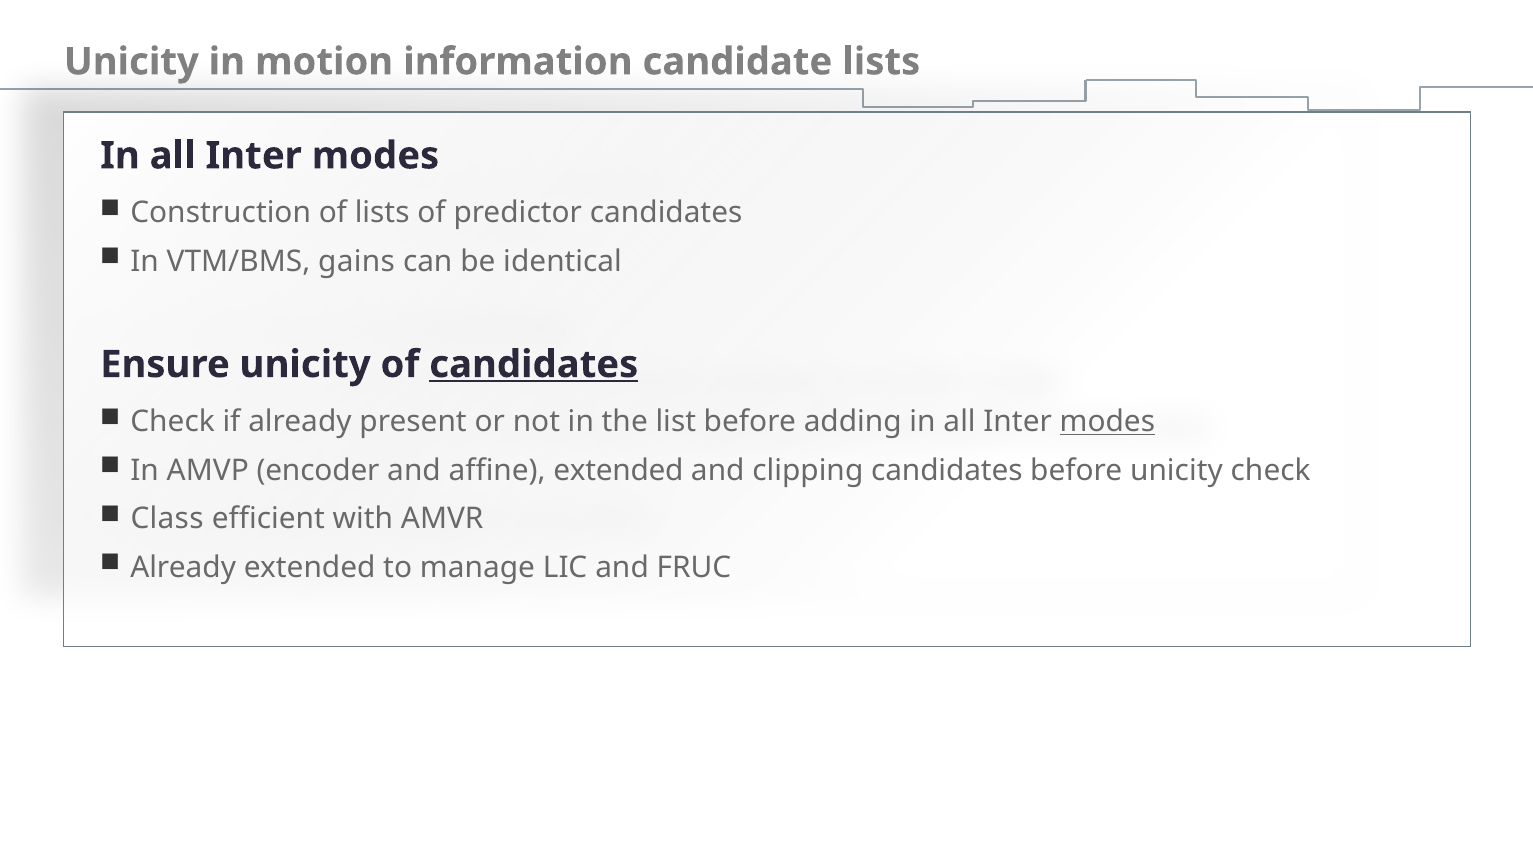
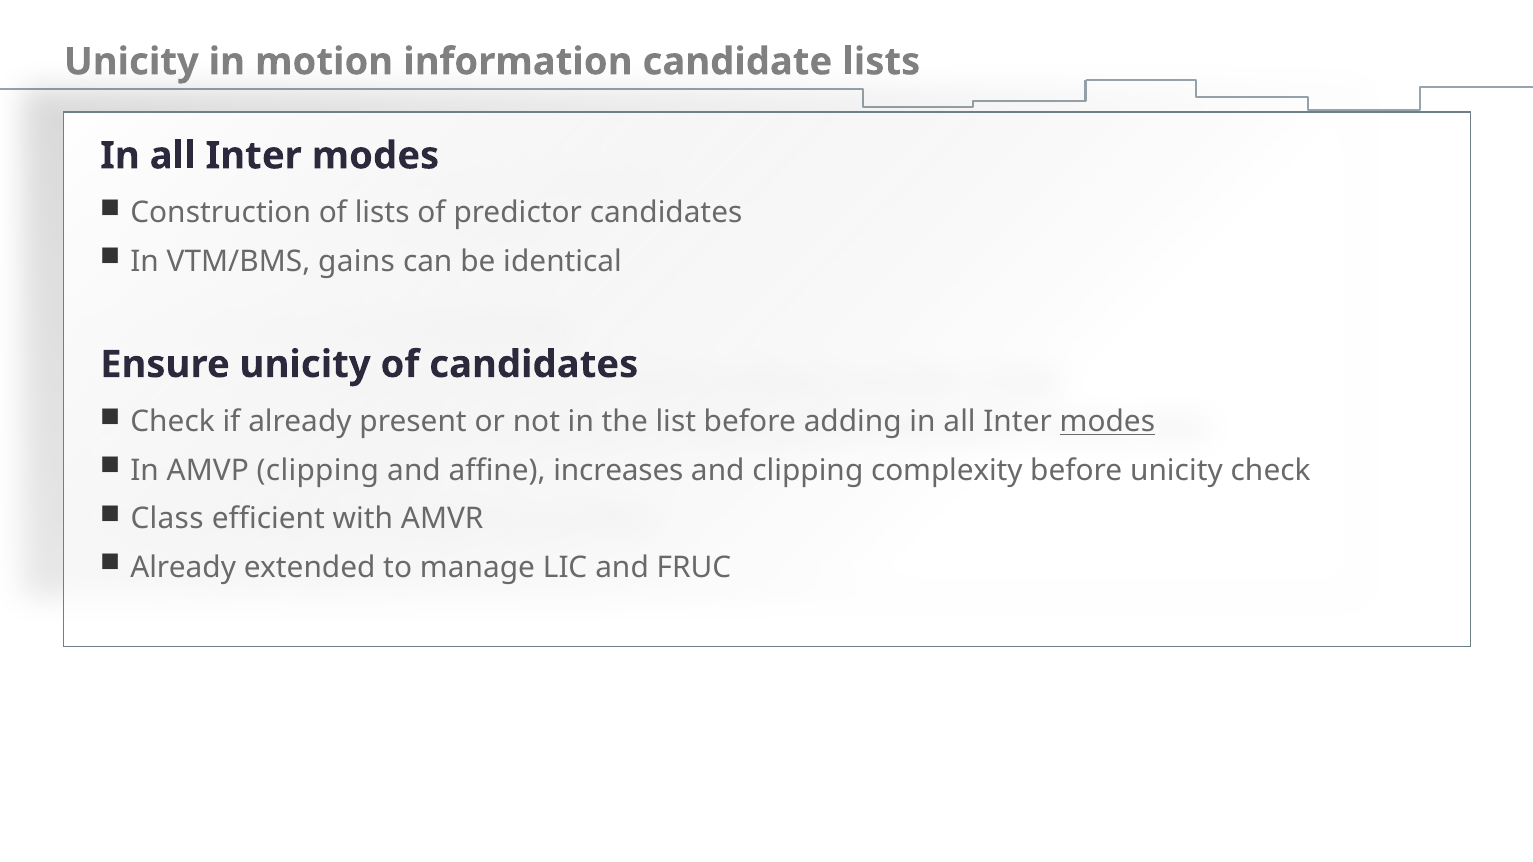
candidates underline: present -> none (534, 365)
AMVP encoder: encoder -> clipping (318, 471)
affine extended: extended -> increases (618, 471)
clipping candidates: candidates -> complexity (947, 471)
